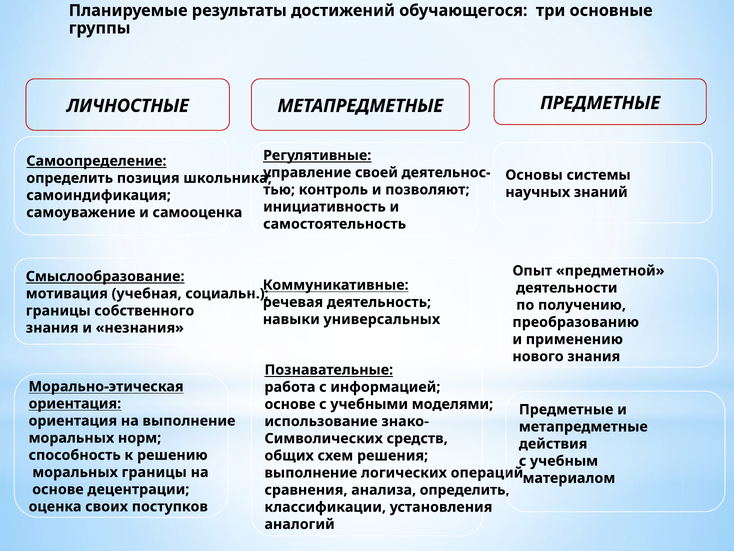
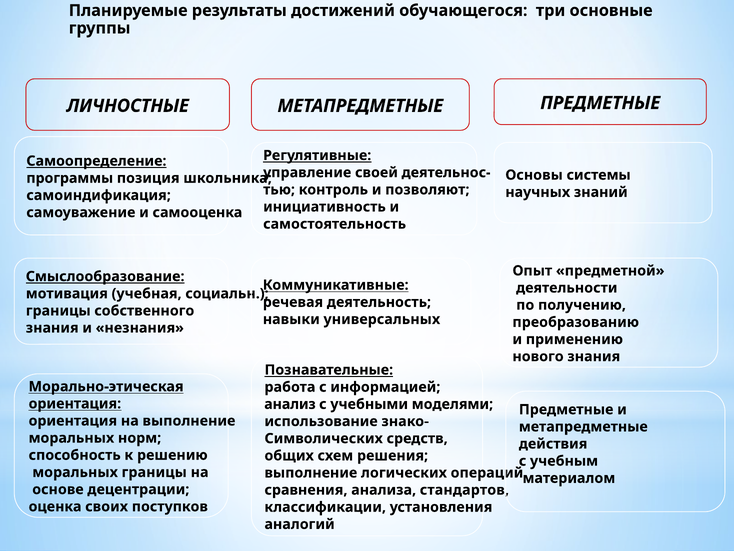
определить: определить -> программы (70, 178)
основе: основе -> анализ (290, 404)
анализа определить: определить -> стандартов (464, 490)
